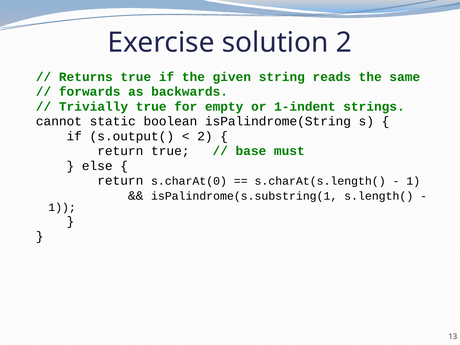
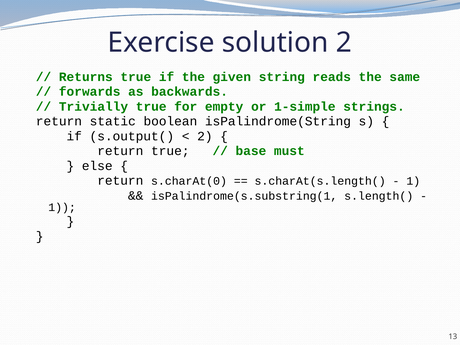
1-indent: 1-indent -> 1-simple (305, 107)
cannot: cannot -> return (59, 121)
